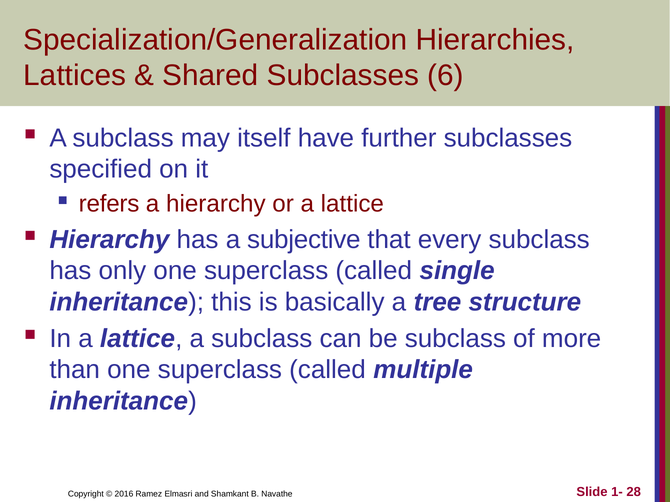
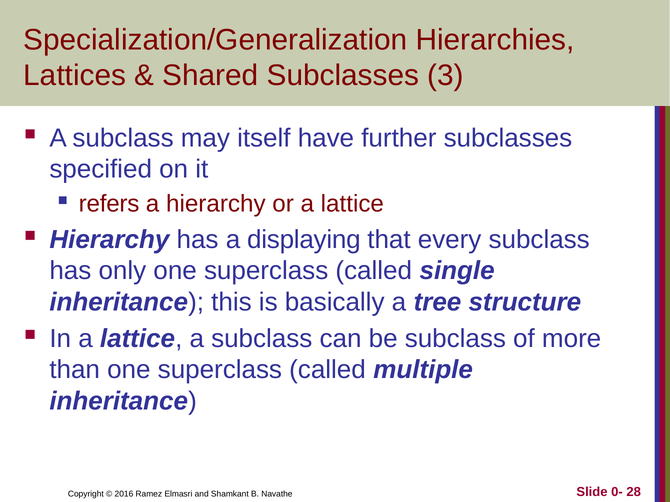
6: 6 -> 3 (446, 76)
subjective: subjective -> displaying (304, 240)
1-: 1- -> 0- (617, 492)
